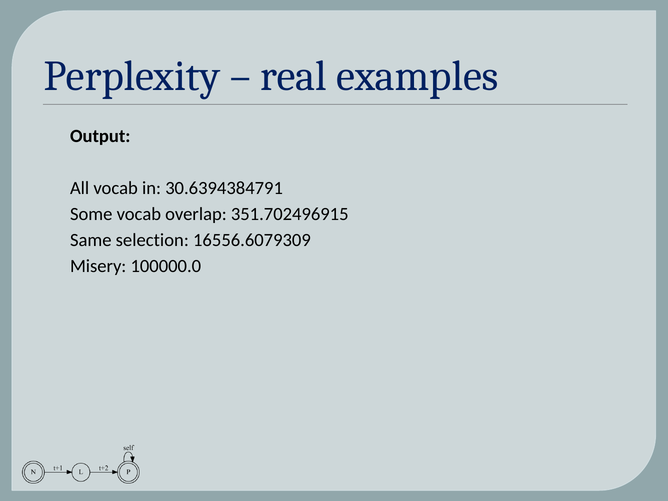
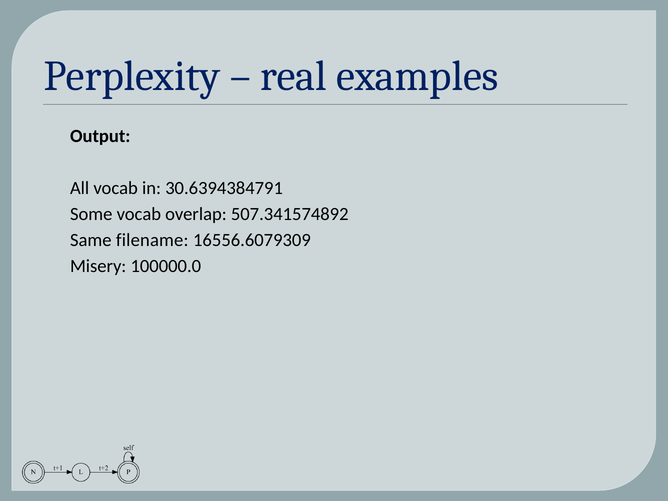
351.702496915: 351.702496915 -> 507.341574892 (290, 214)
selection: selection -> filename (152, 240)
